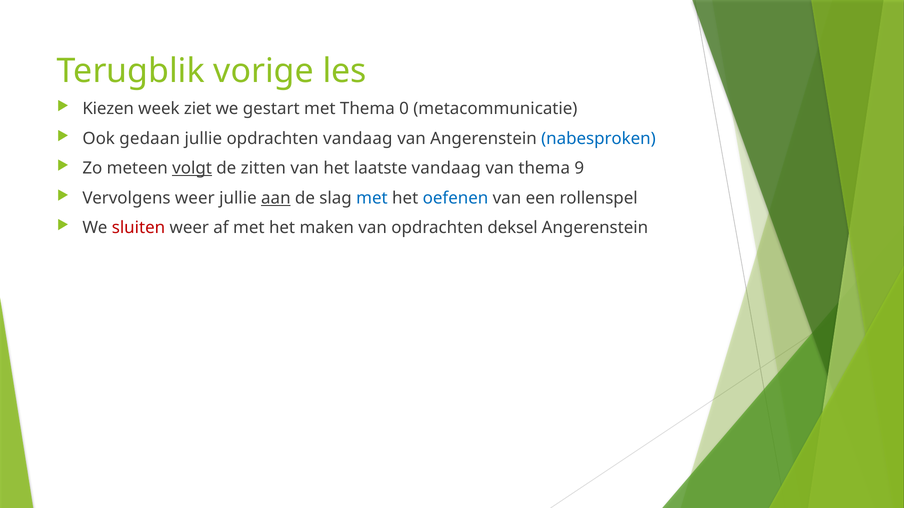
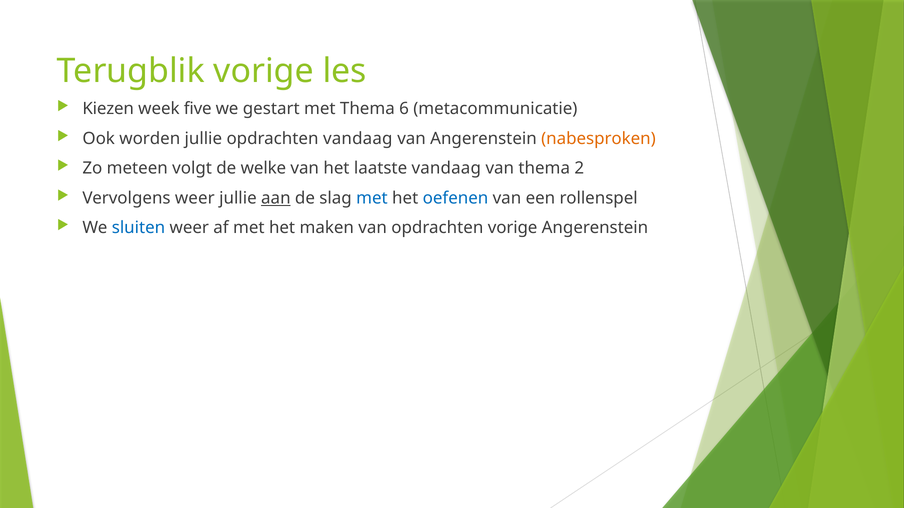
ziet: ziet -> five (198, 109)
0: 0 -> 6 (404, 109)
gedaan: gedaan -> worden (150, 139)
nabesproken colour: blue -> orange (598, 139)
volgt underline: present -> none (192, 168)
zitten: zitten -> welke (263, 168)
9: 9 -> 2 (579, 168)
sluiten colour: red -> blue (138, 228)
opdrachten deksel: deksel -> vorige (513, 228)
